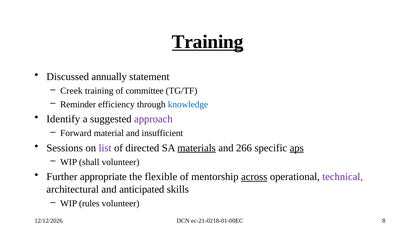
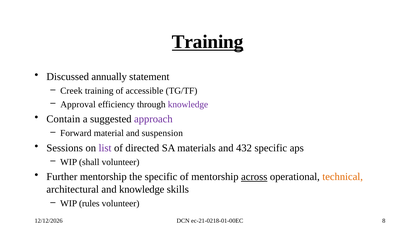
committee: committee -> accessible (145, 91)
Reminder: Reminder -> Approval (78, 105)
knowledge colour: blue -> purple (188, 105)
Identify: Identify -> Contain (63, 119)
insufficient: insufficient -> suspension (162, 133)
materials underline: present -> none (197, 148)
266: 266 -> 432 (244, 148)
aps underline: present -> none (297, 148)
Further appropriate: appropriate -> mentorship (103, 177)
the flexible: flexible -> specific (161, 177)
technical colour: purple -> orange (343, 177)
and anticipated: anticipated -> knowledge (142, 190)
